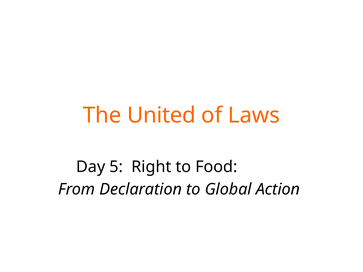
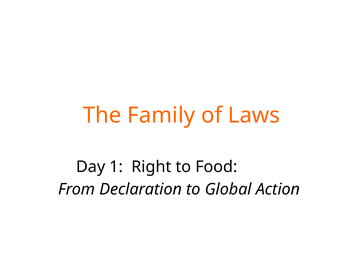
United: United -> Family (161, 115)
5: 5 -> 1 (116, 167)
